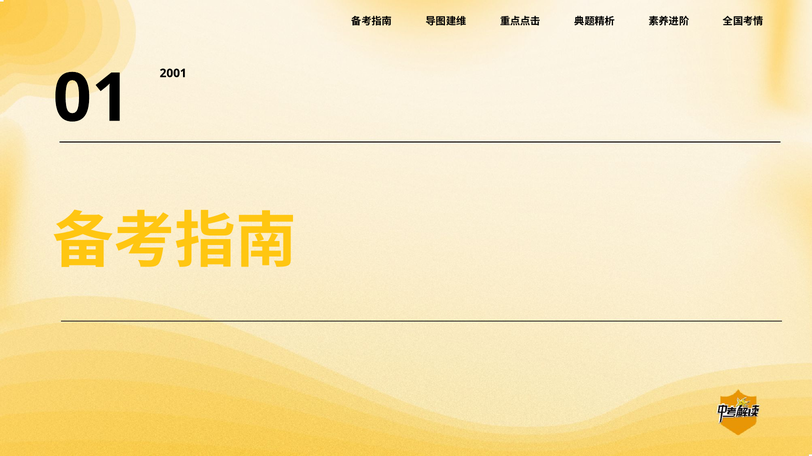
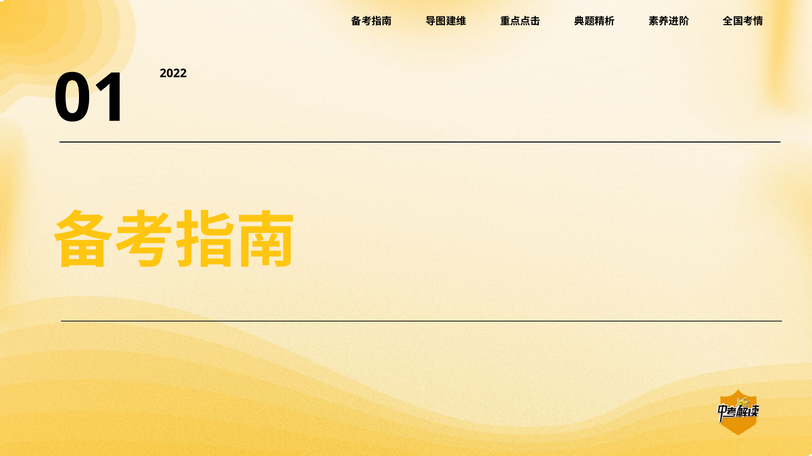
2001: 2001 -> 2022 (173, 73)
